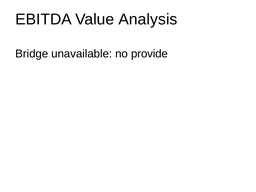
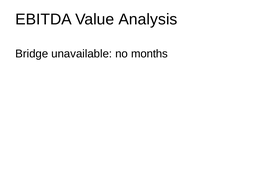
provide: provide -> months (149, 54)
